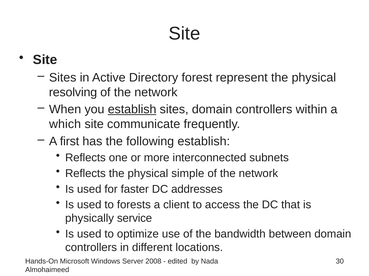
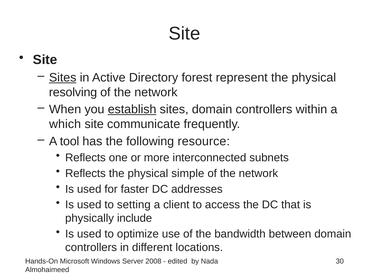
Sites underline: none -> present (63, 78)
first: first -> tool (70, 142)
following establish: establish -> resource (204, 142)
forests: forests -> setting (134, 205)
service: service -> include (135, 219)
